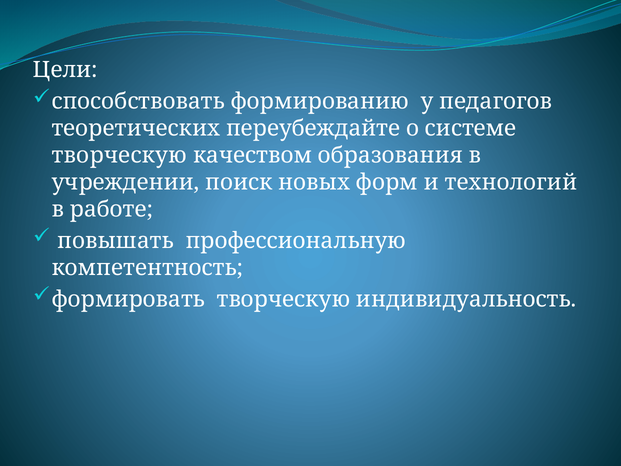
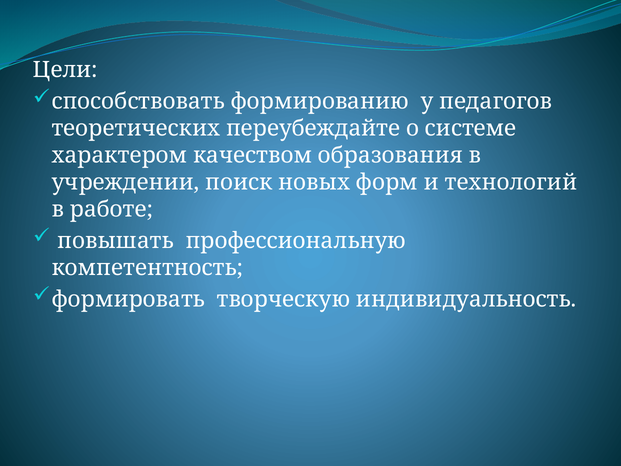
творческую: творческую -> характером (119, 155)
